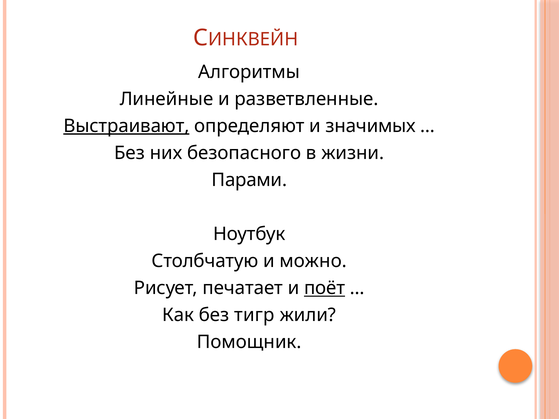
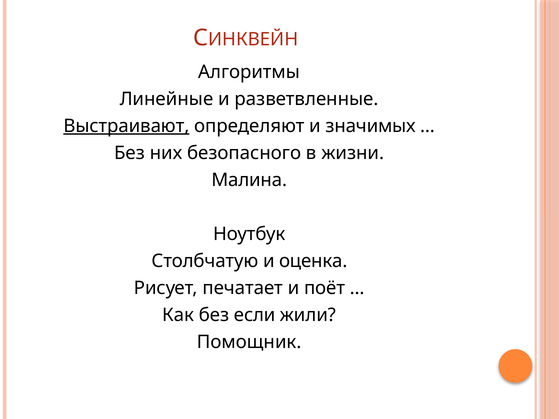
Парами: Парами -> Малина (249, 180)
можно: можно -> оценка (313, 261)
поёт underline: present -> none (325, 288)
тигр: тигр -> если (255, 315)
